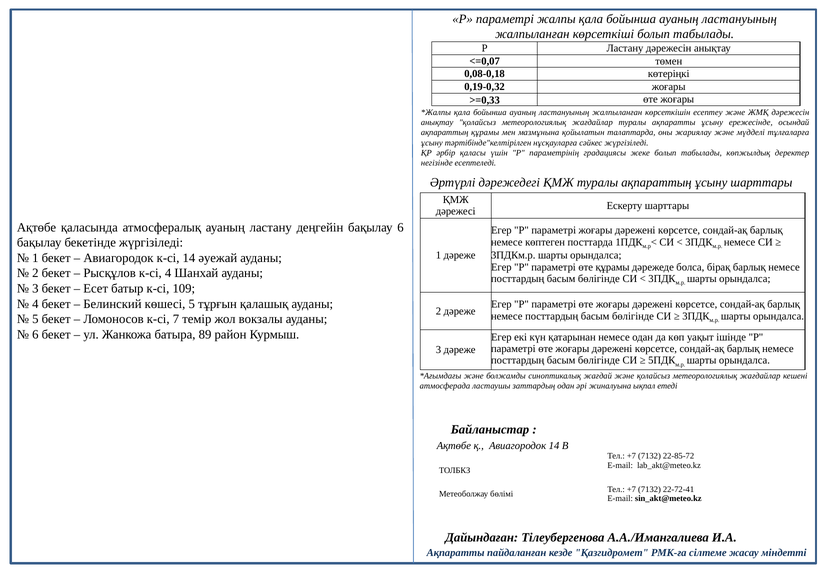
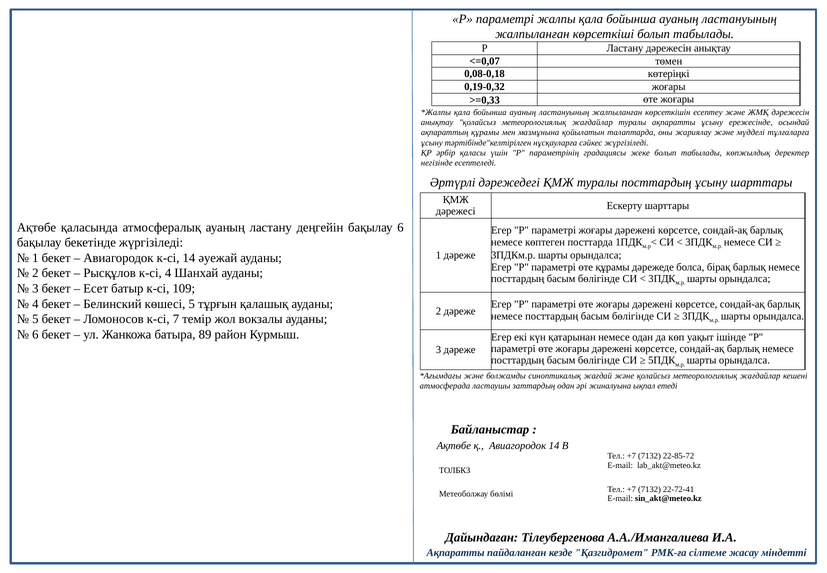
туралы ақпараттың: ақпараттың -> посттардың (656, 183)
